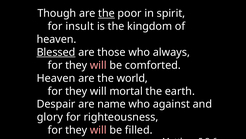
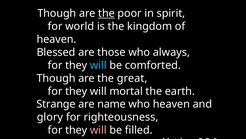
insult: insult -> world (80, 26)
Blessed underline: present -> none (56, 52)
will colour: pink -> light blue (98, 65)
Heaven: Heaven -> Though (56, 78)
world: world -> great (132, 78)
Despair: Despair -> Strange (56, 104)
who against: against -> heaven (171, 104)
